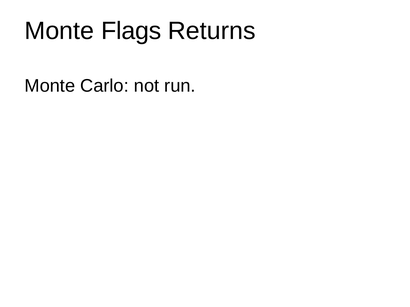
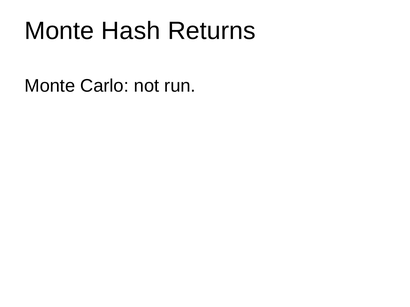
Flags: Flags -> Hash (131, 31)
